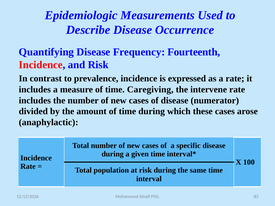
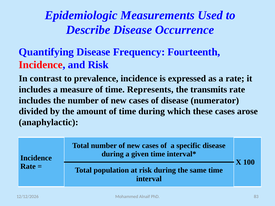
Caregiving: Caregiving -> Represents (150, 90)
intervene: intervene -> transmits (209, 90)
